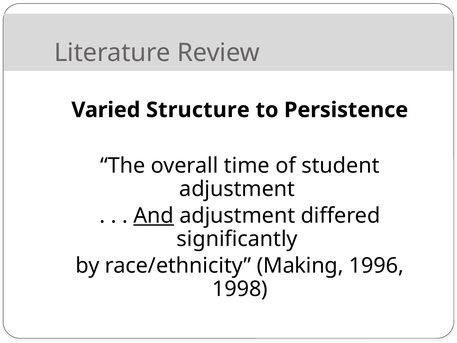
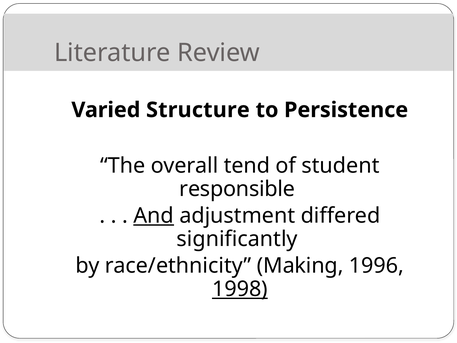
time: time -> tend (247, 166)
adjustment: adjustment -> responsible (237, 189)
1998 underline: none -> present (240, 289)
